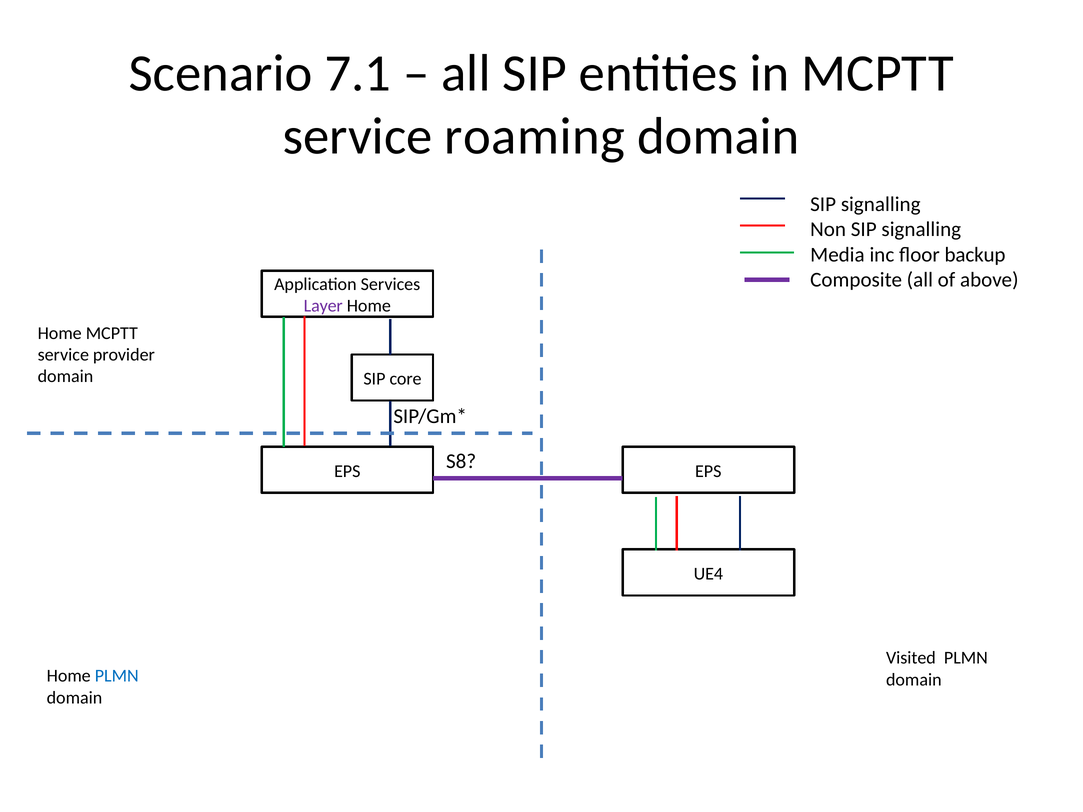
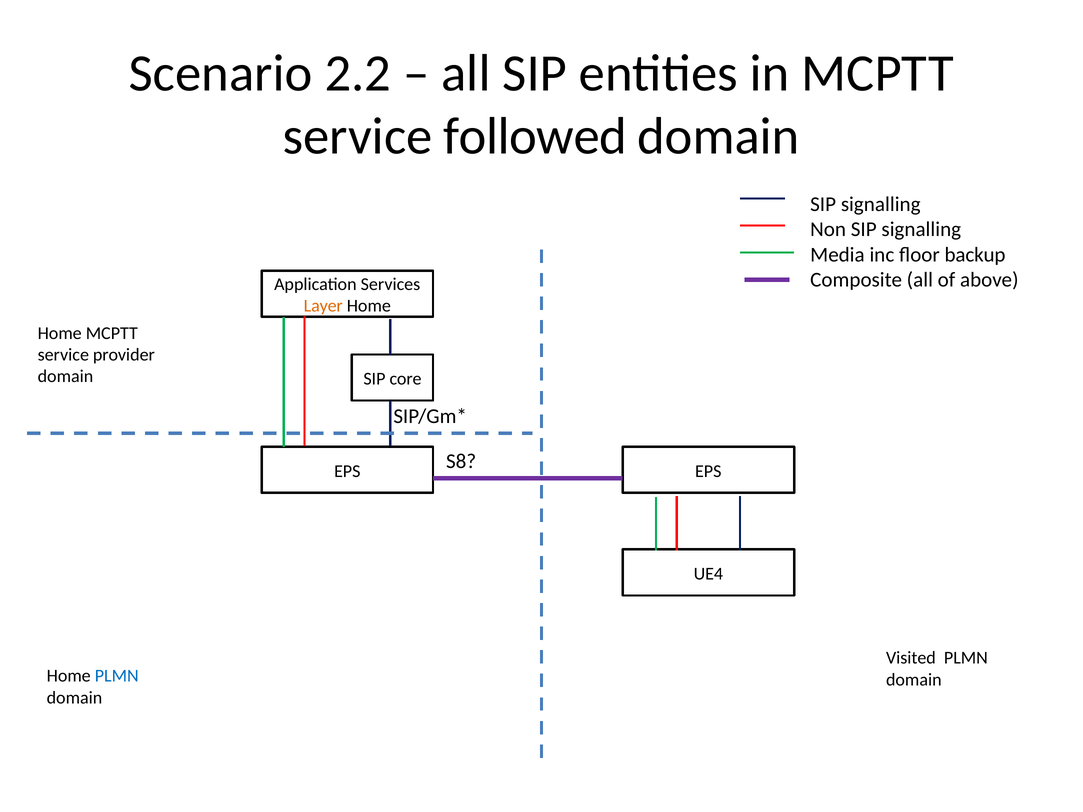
7.1: 7.1 -> 2.2 (358, 73)
roaming: roaming -> followed (535, 136)
Layer colour: purple -> orange (323, 306)
